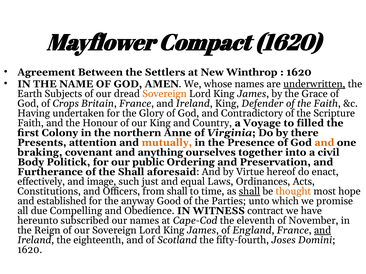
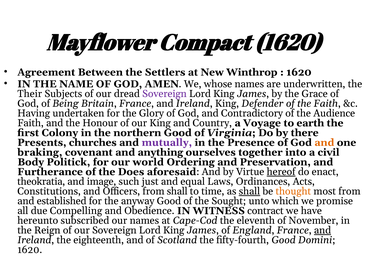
underwritten underline: present -> none (314, 84)
Earth: Earth -> Their (30, 94)
Sovereign colour: orange -> purple (164, 94)
Crops: Crops -> Being (66, 104)
Scripture: Scripture -> Audience (334, 113)
filled: filled -> earth (310, 123)
northern Anne: Anne -> Good (178, 133)
attention: attention -> churches (93, 143)
mutually colour: orange -> purple (167, 143)
public: public -> world (148, 162)
the Shall: Shall -> Does (131, 172)
hereof underline: none -> present (281, 172)
effectively: effectively -> theokratia (41, 182)
most hope: hope -> from (349, 192)
Parties: Parties -> Sought (229, 201)
fifty-fourth Joses: Joses -> Good (284, 240)
